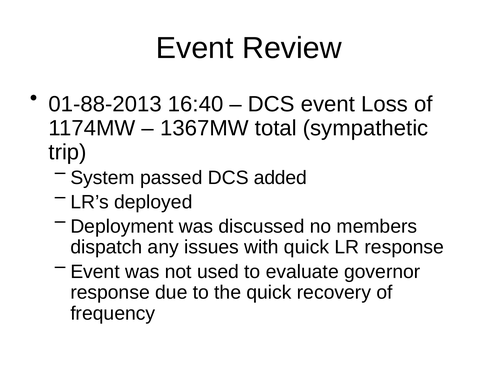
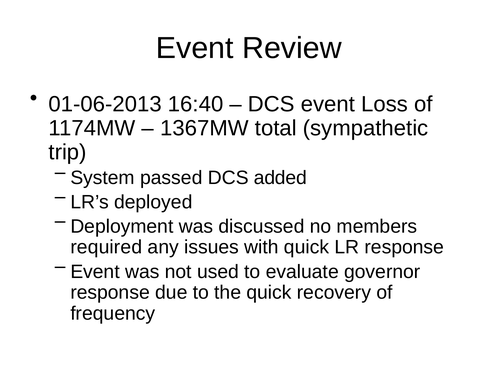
01-88-2013: 01-88-2013 -> 01-06-2013 (105, 104)
dispatch: dispatch -> required (106, 248)
